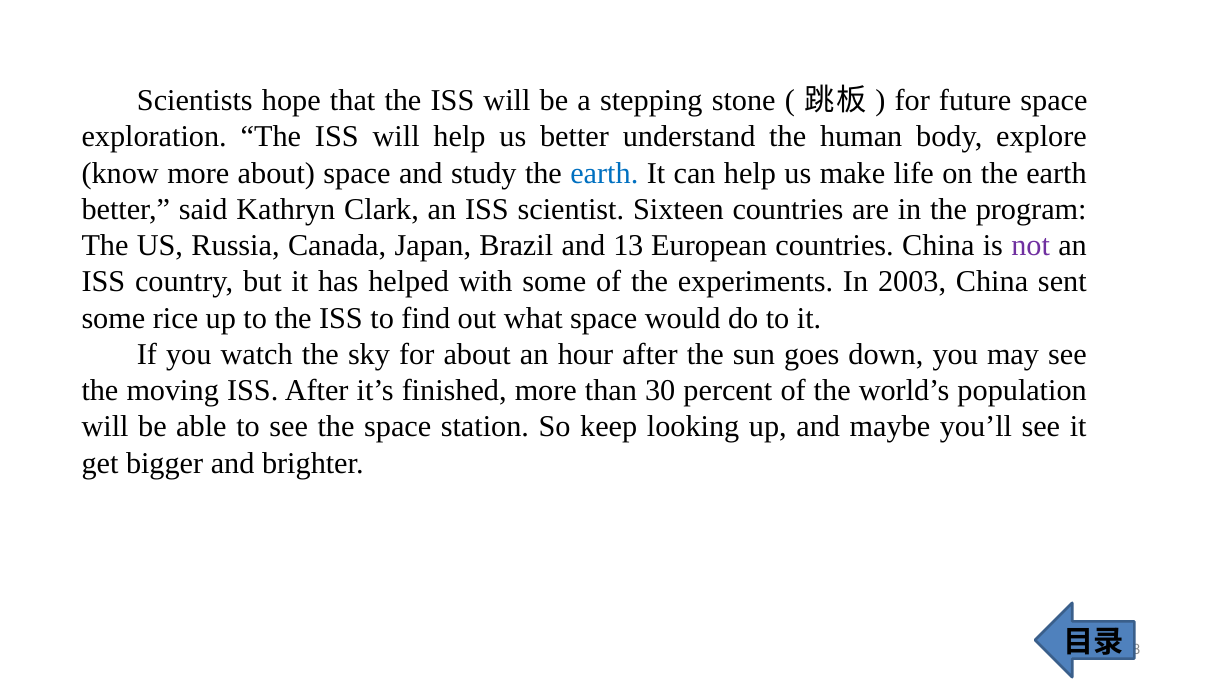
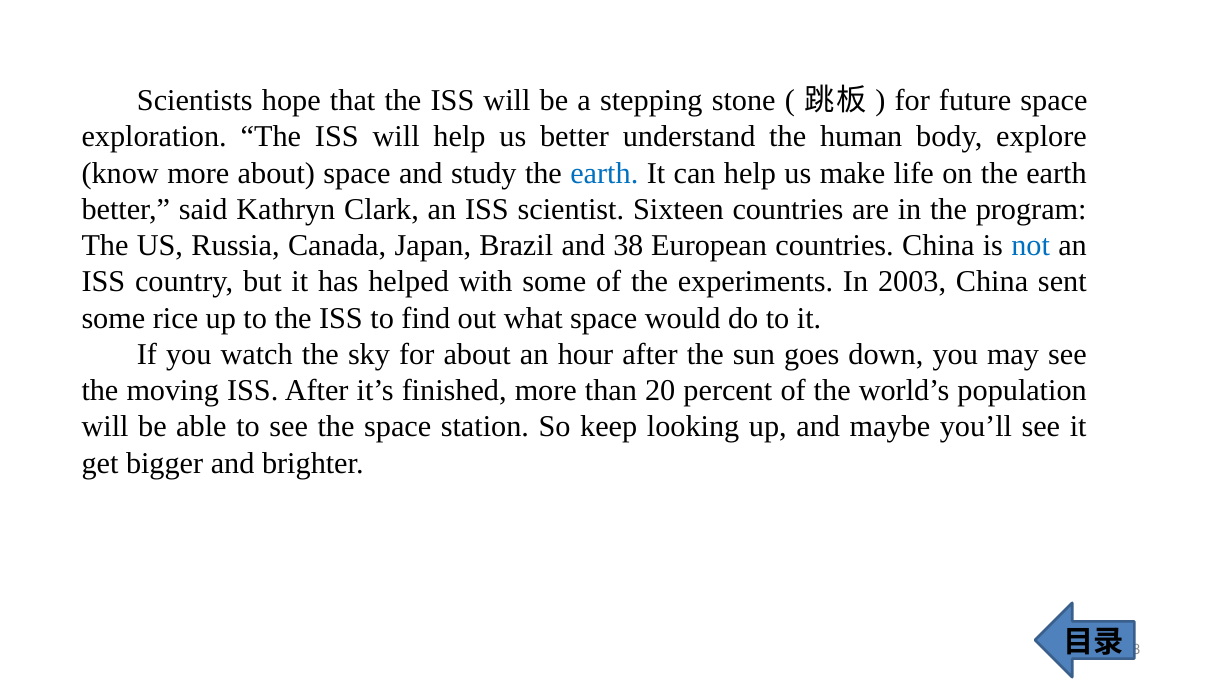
and 13: 13 -> 38 (628, 246)
not colour: purple -> blue (1031, 246)
30: 30 -> 20 (660, 391)
